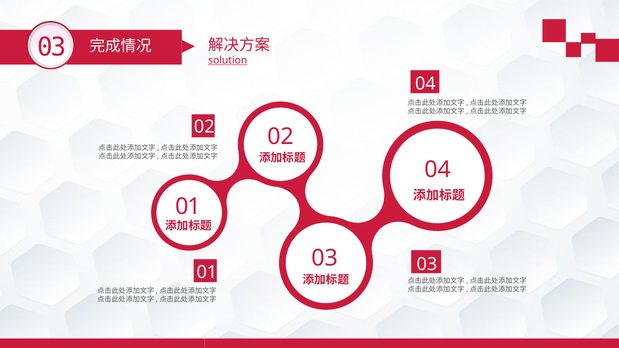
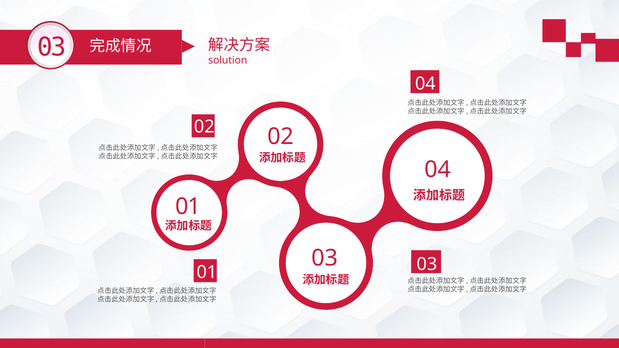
solution underline: present -> none (228, 60)
